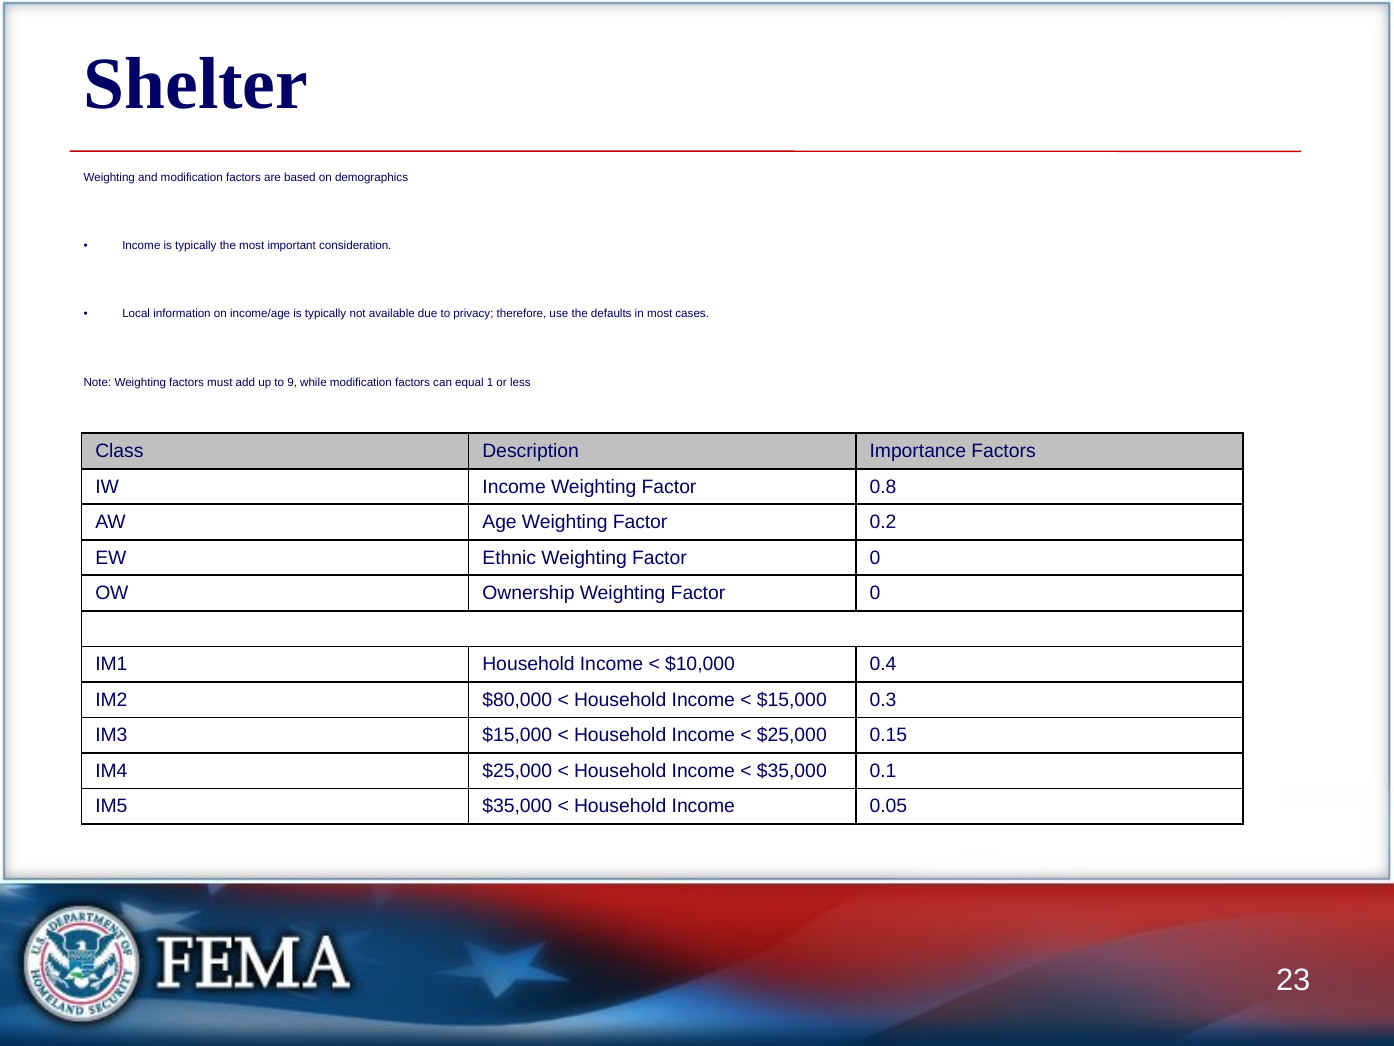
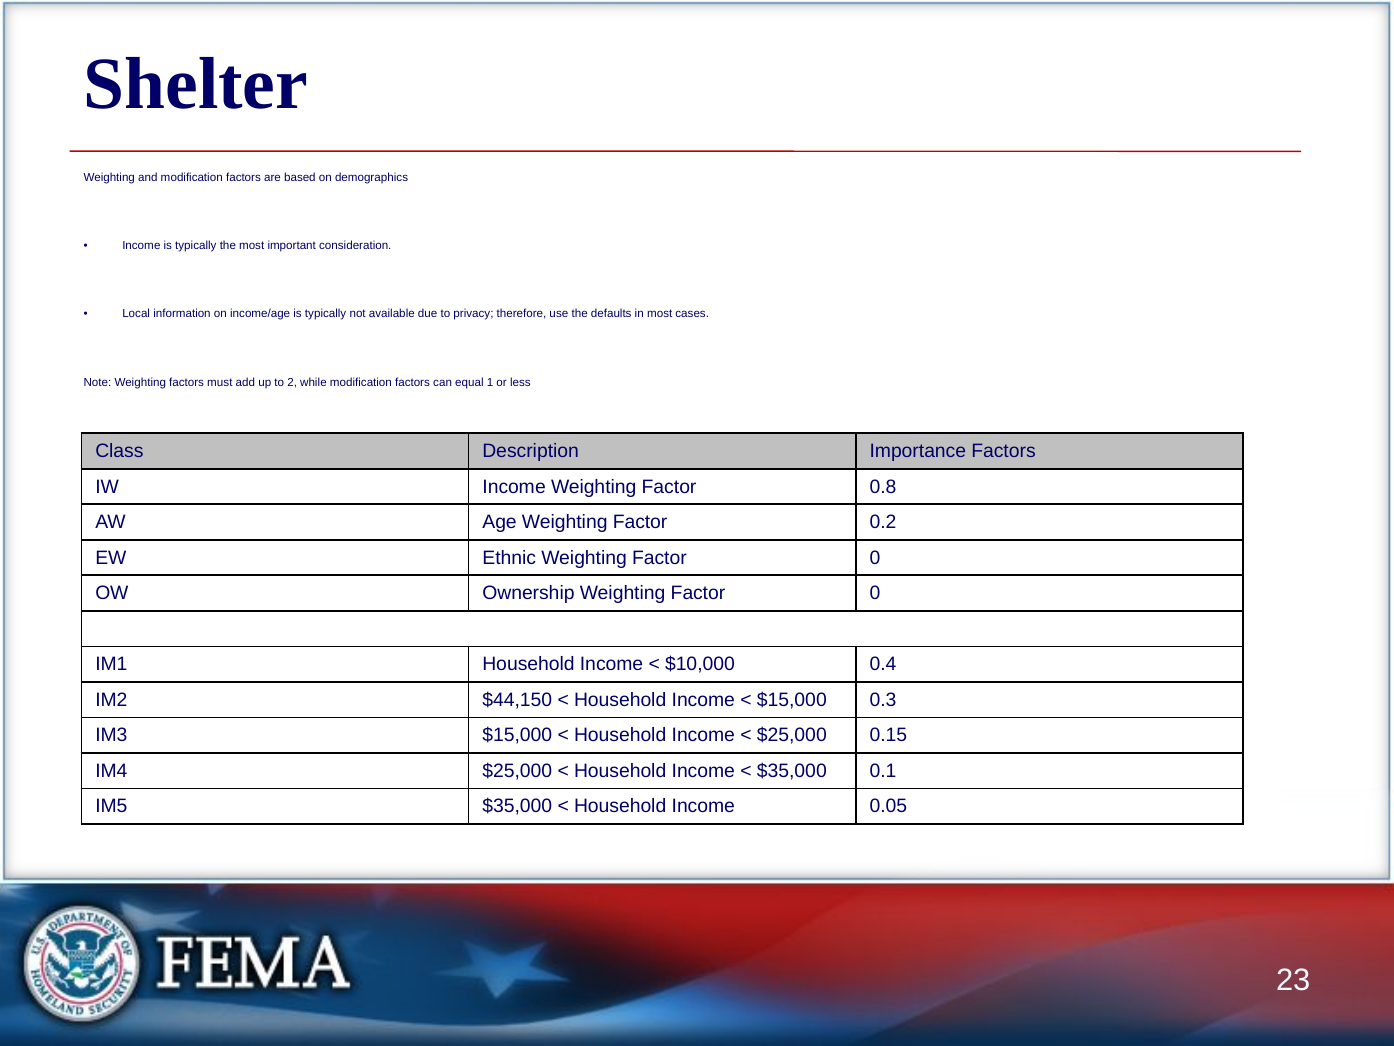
9: 9 -> 2 (292, 382)
$80,000: $80,000 -> $44,150 (517, 699)
